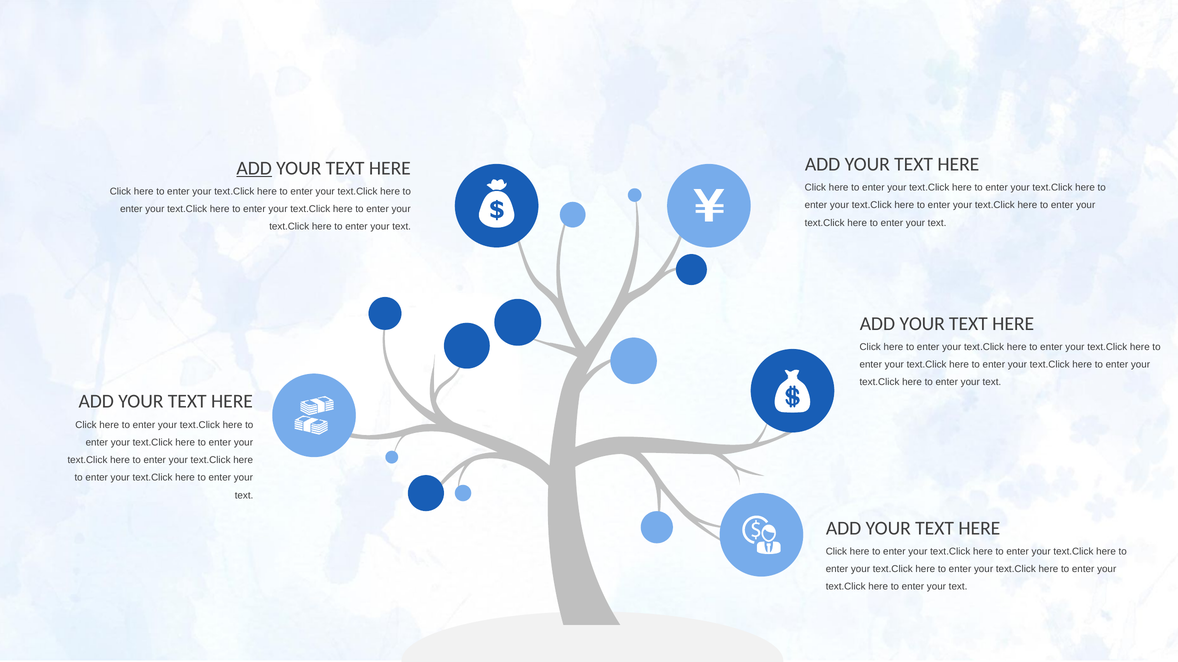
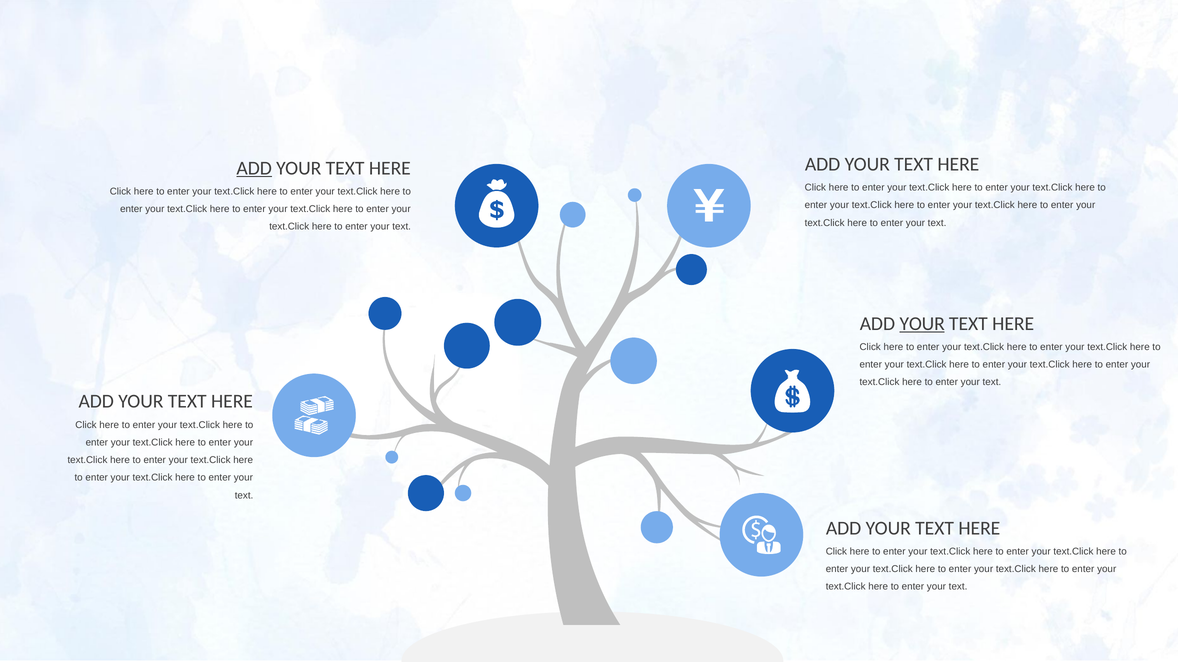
YOUR underline: none -> present (922, 324)
